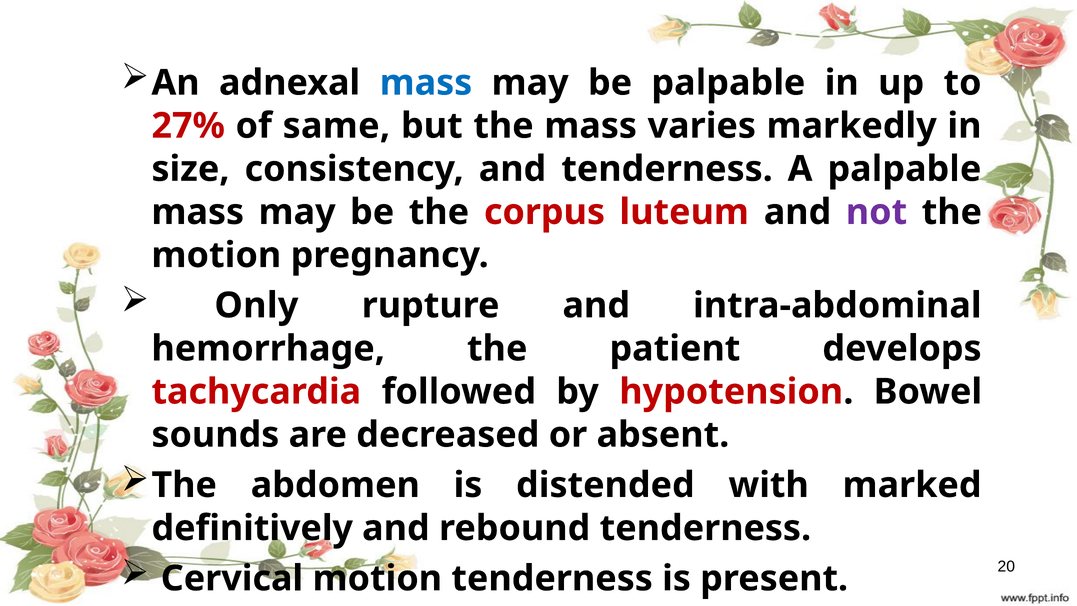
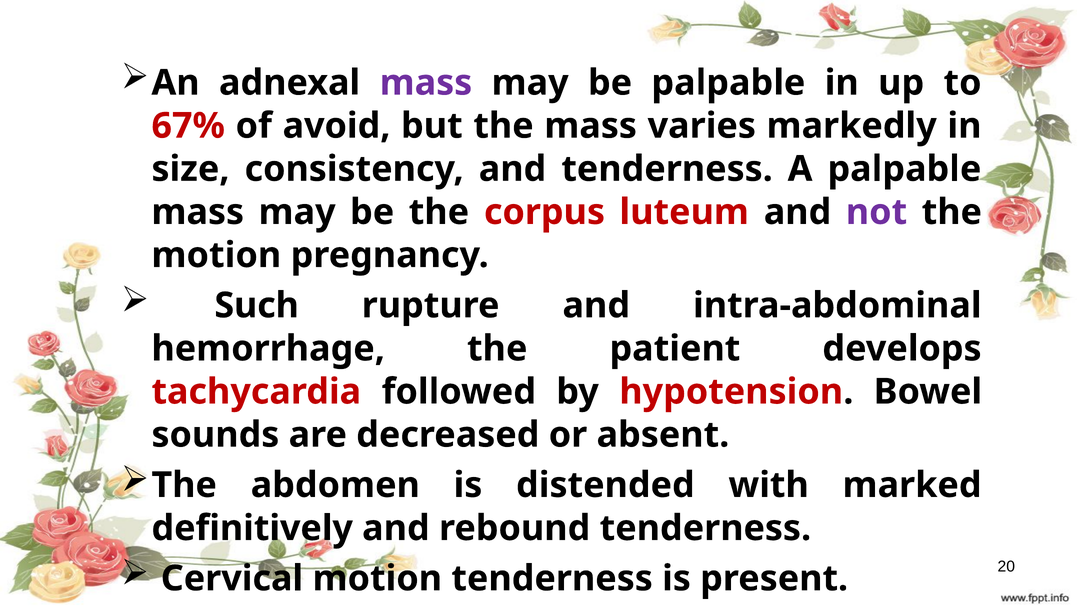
mass colour: blue -> purple (426, 83)
27%: 27% -> 67% (188, 126)
same: same -> avoid (337, 126)
Only: Only -> Such (257, 305)
